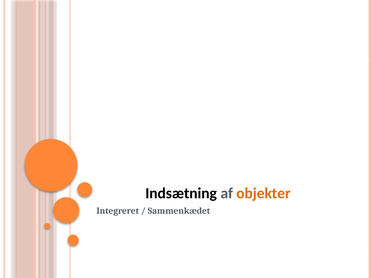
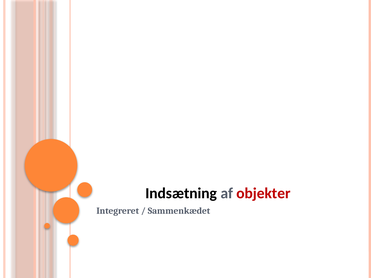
objekter colour: orange -> red (263, 194)
